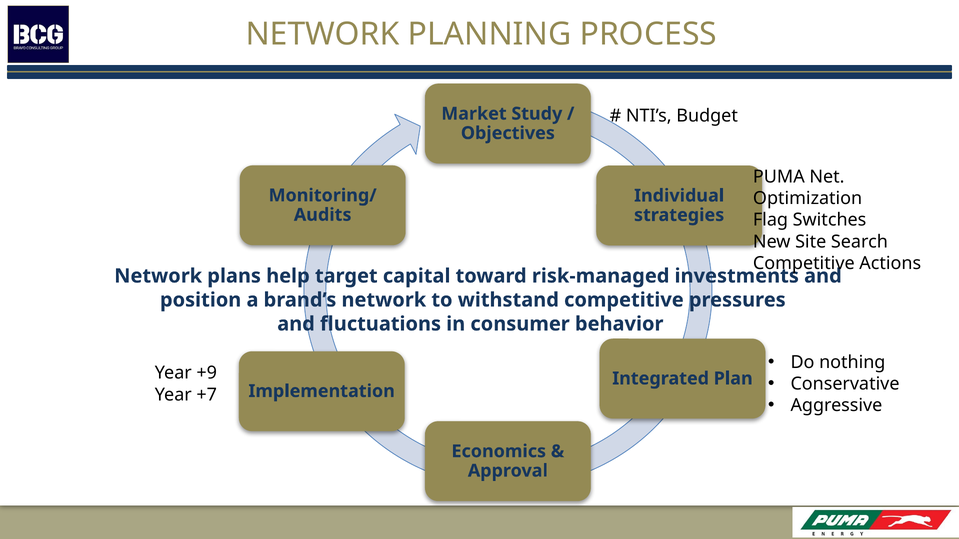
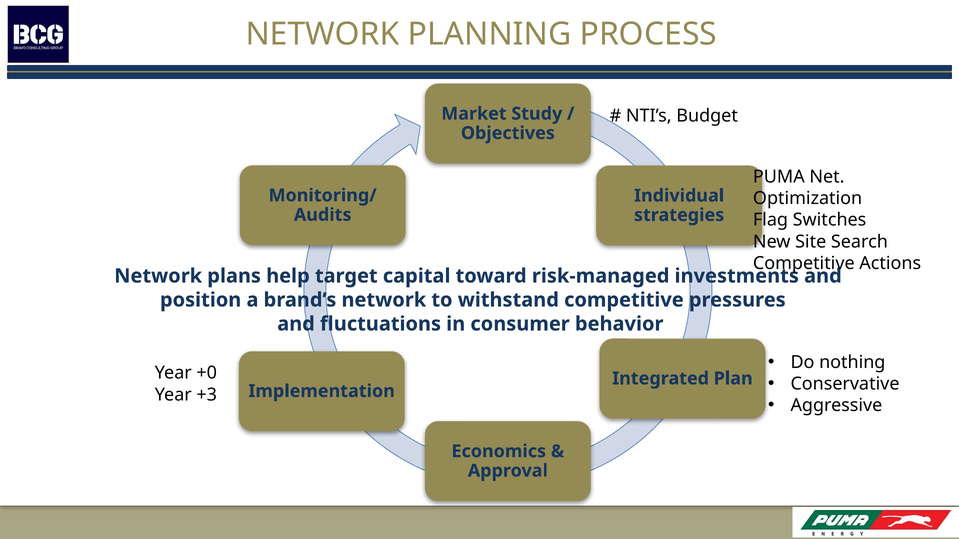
+9: +9 -> +0 (207, 373)
+7: +7 -> +3 (207, 395)
